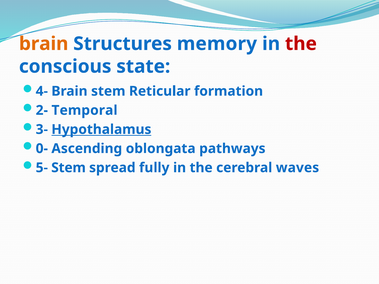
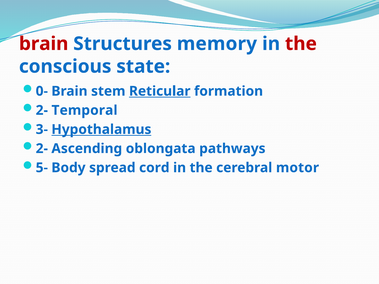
brain colour: orange -> red (44, 44)
4-: 4- -> 0- (42, 91)
Reticular underline: none -> present (160, 91)
0-: 0- -> 2- (42, 149)
5- Stem: Stem -> Body (68, 168)
fully: fully -> cord (154, 168)
waves: waves -> motor (297, 168)
